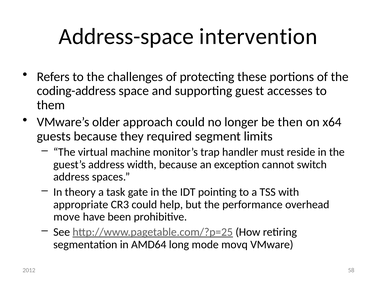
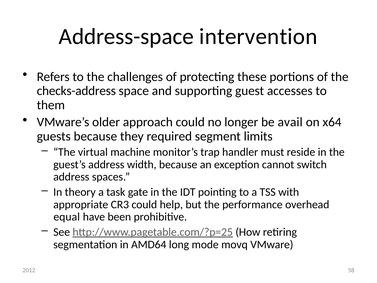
coding-address: coding-address -> checks-address (76, 91)
then: then -> avail (290, 122)
move: move -> equal (67, 217)
